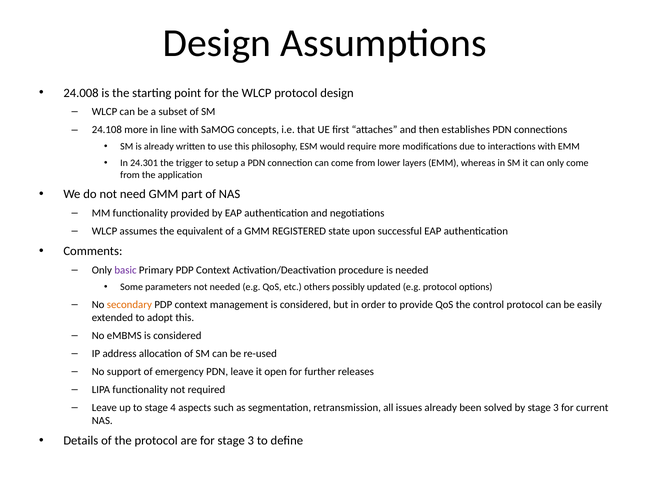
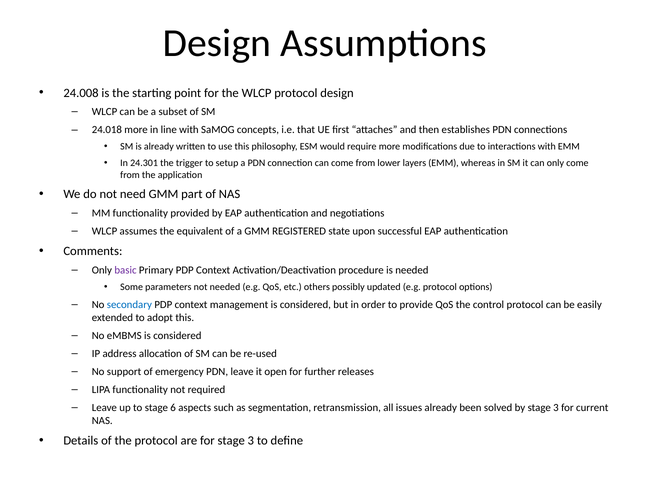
24.108: 24.108 -> 24.018 (107, 130)
secondary colour: orange -> blue (129, 305)
4: 4 -> 6 (173, 408)
